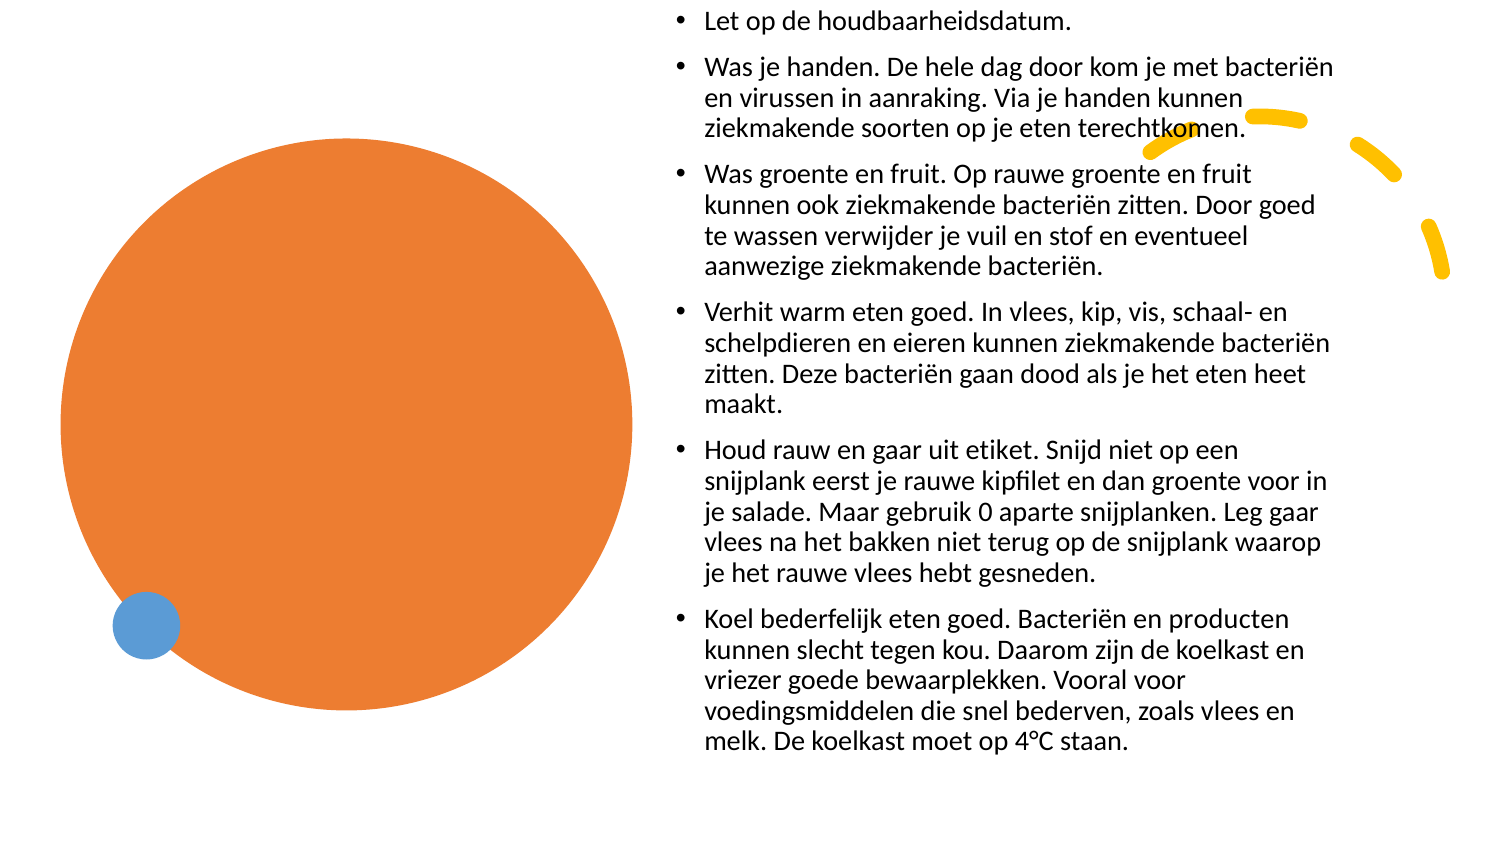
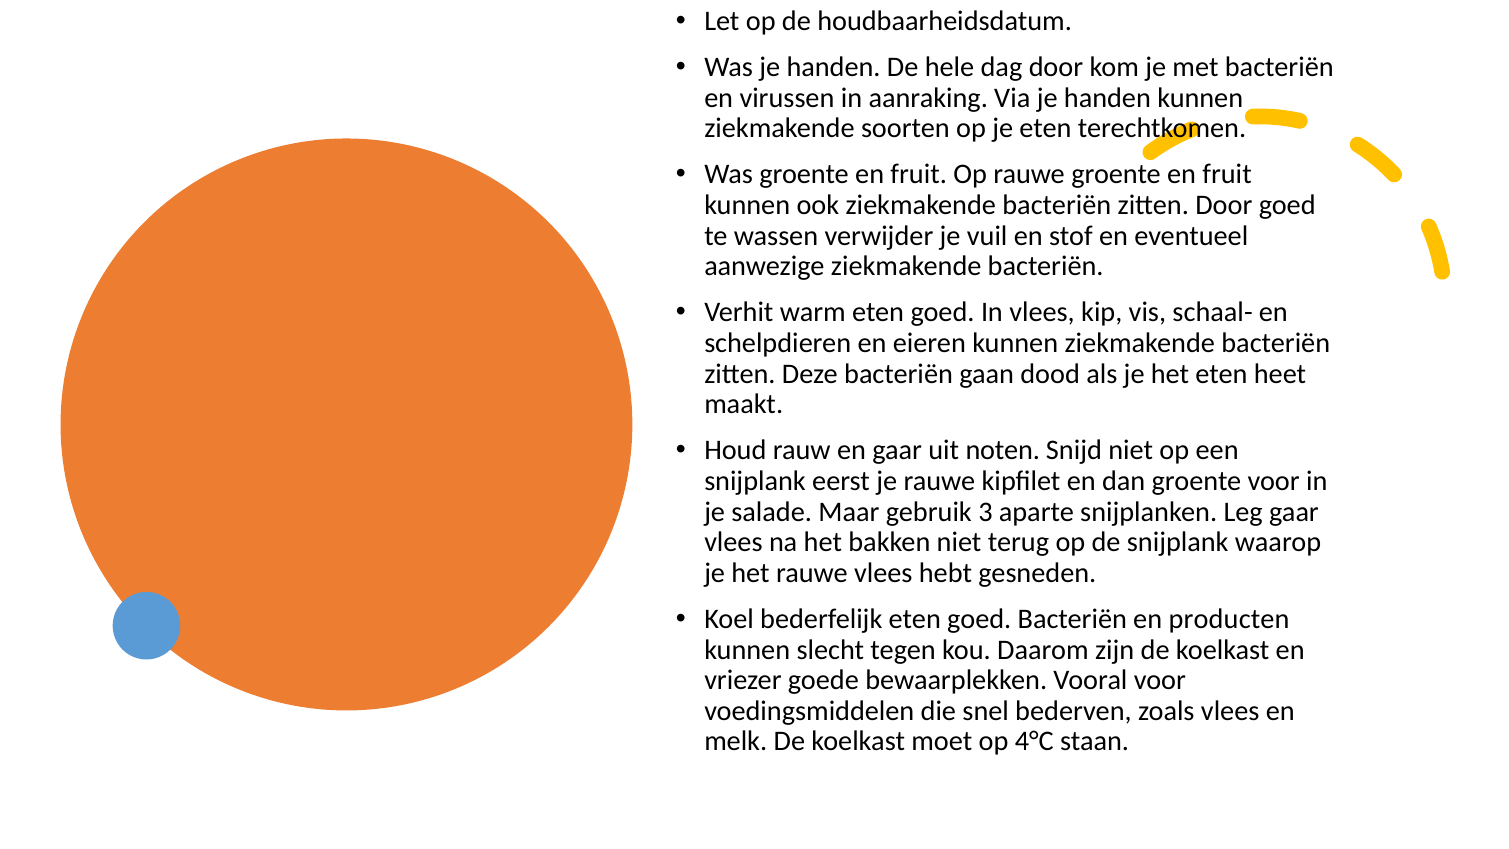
etiket: etiket -> noten (1003, 450)
0: 0 -> 3 (985, 512)
